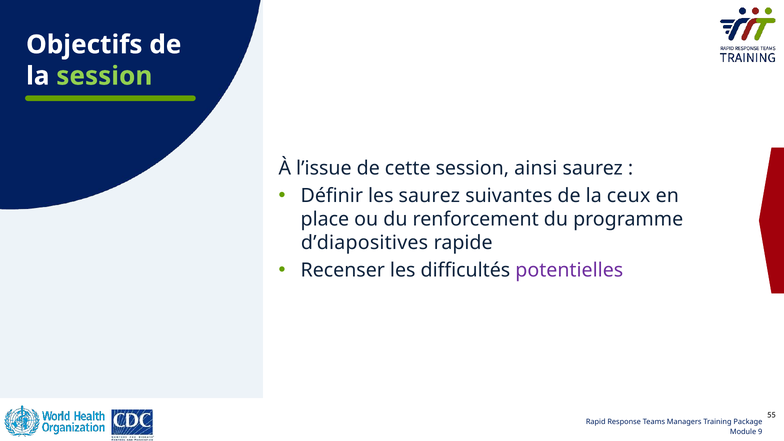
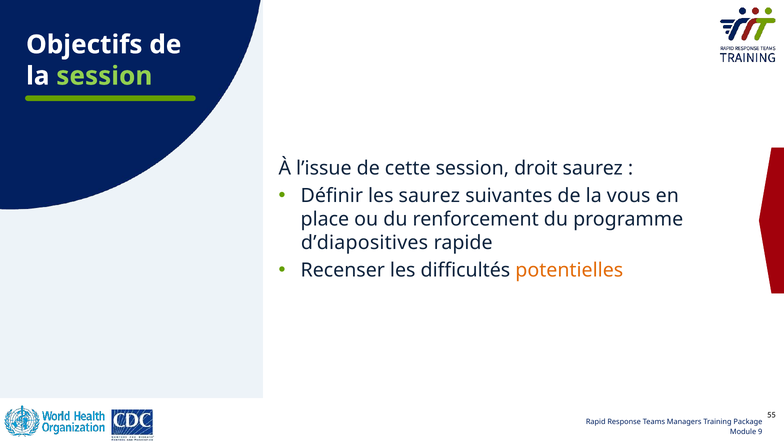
ainsi: ainsi -> droit (536, 168)
ceux: ceux -> vous (629, 196)
potentielles colour: purple -> orange (569, 270)
